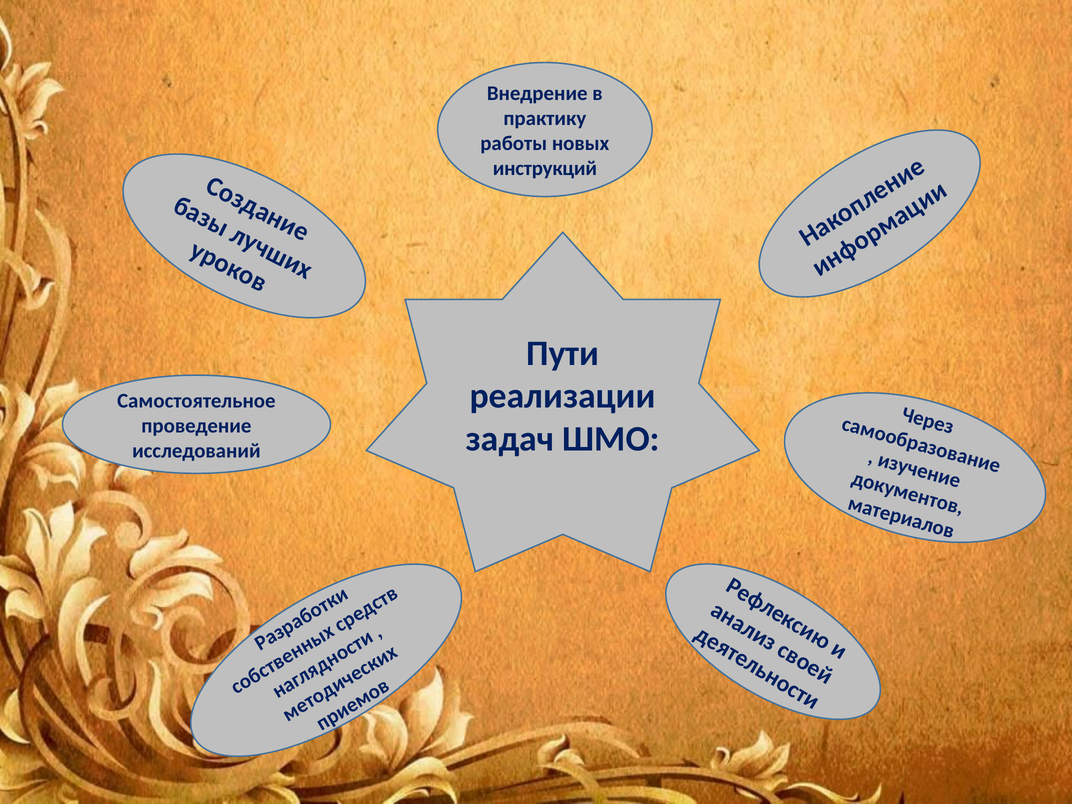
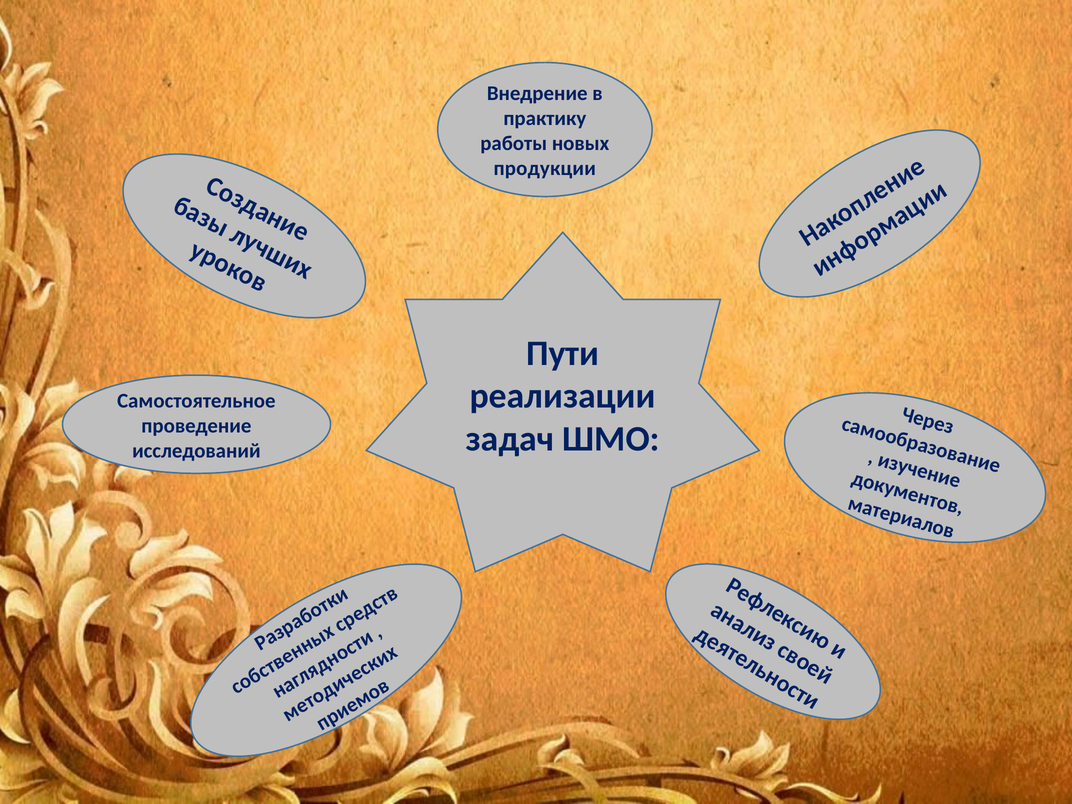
инструкций: инструкций -> продукции (545, 169)
